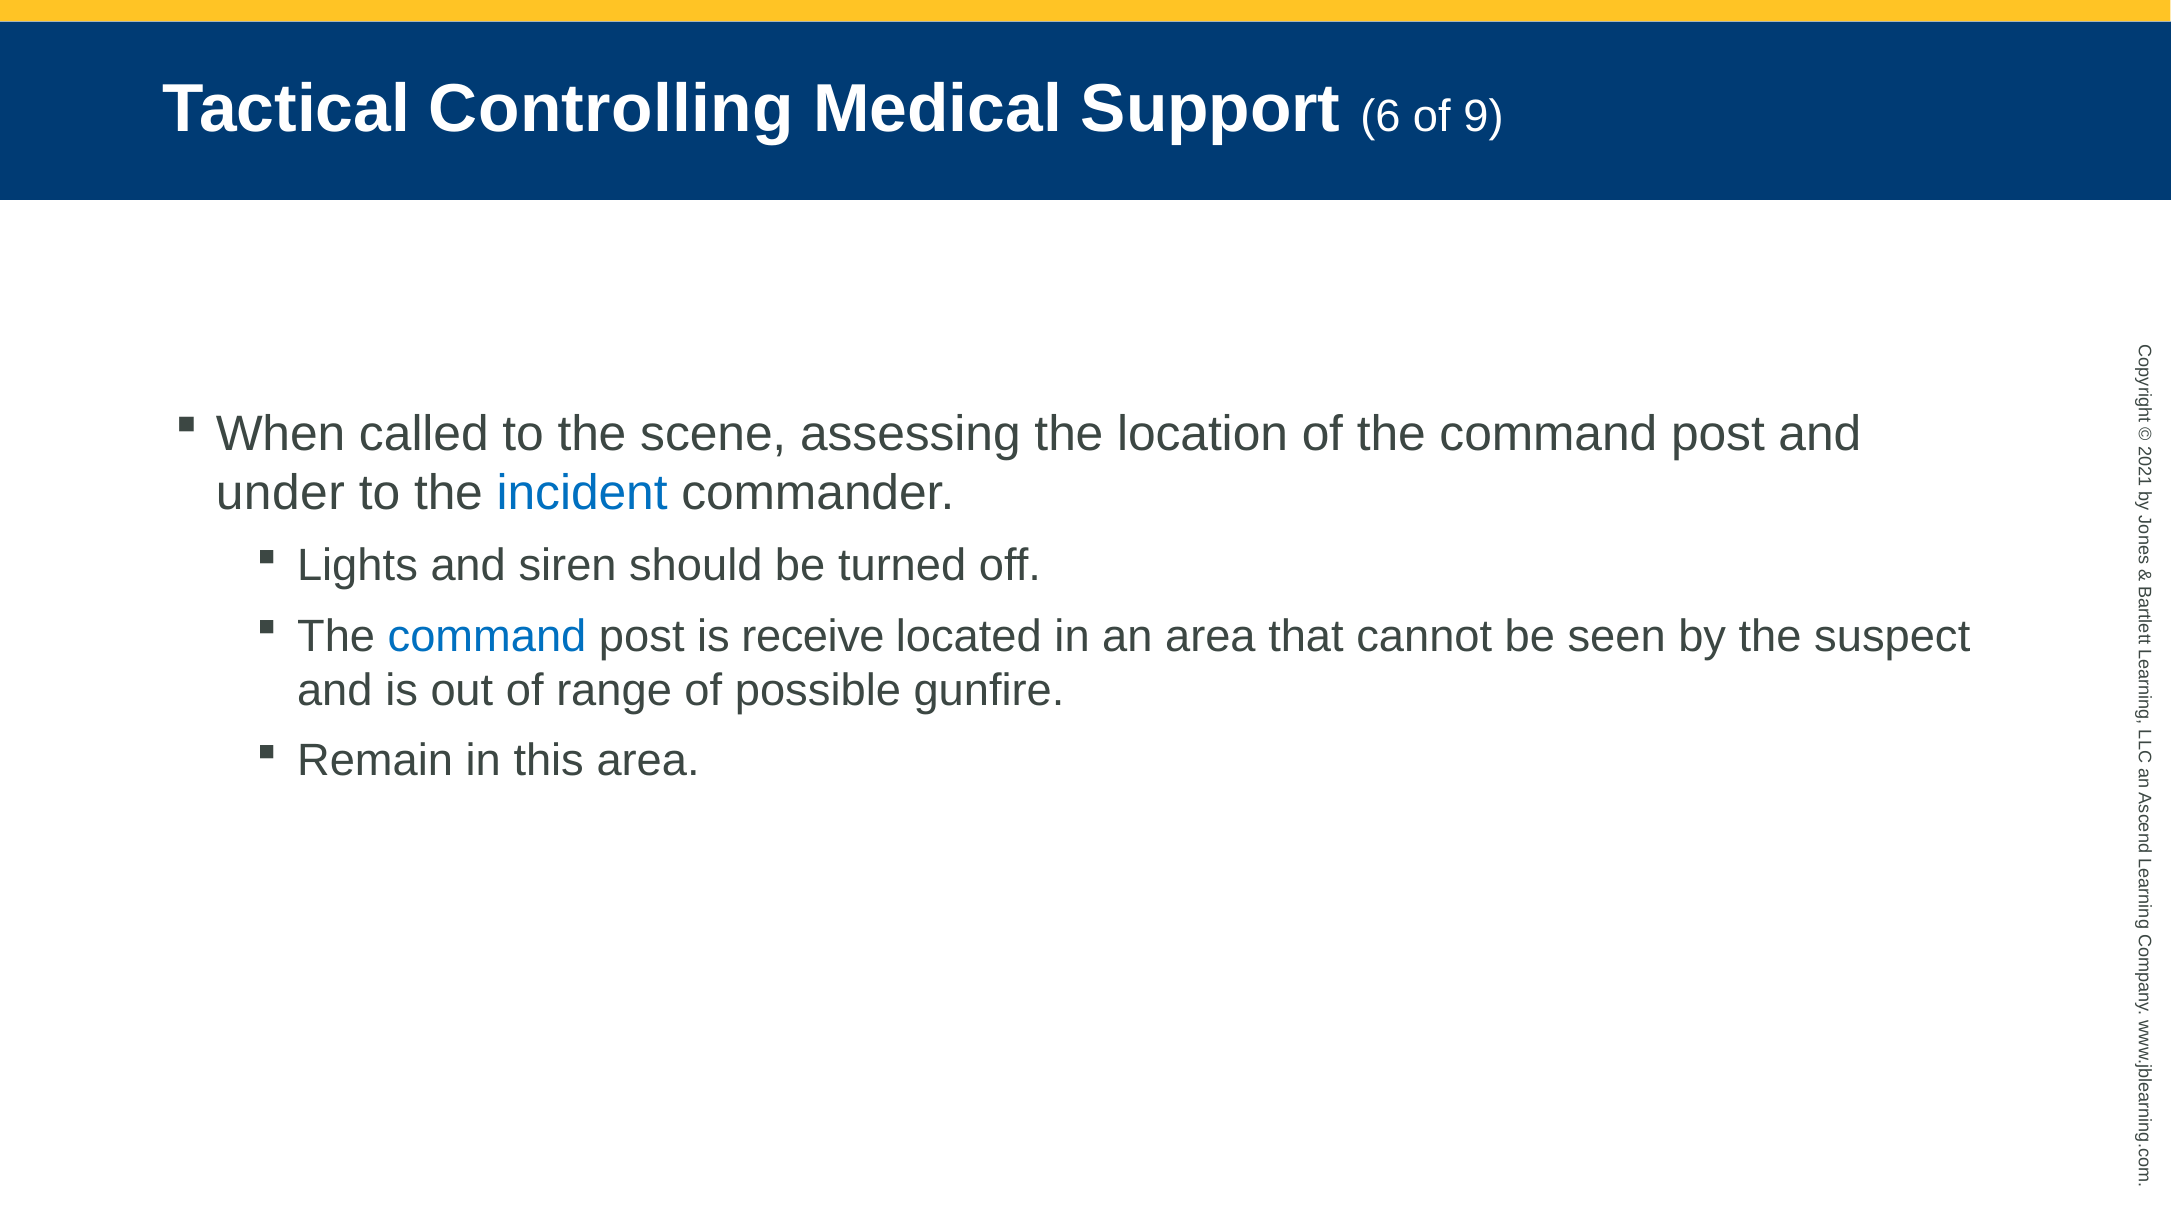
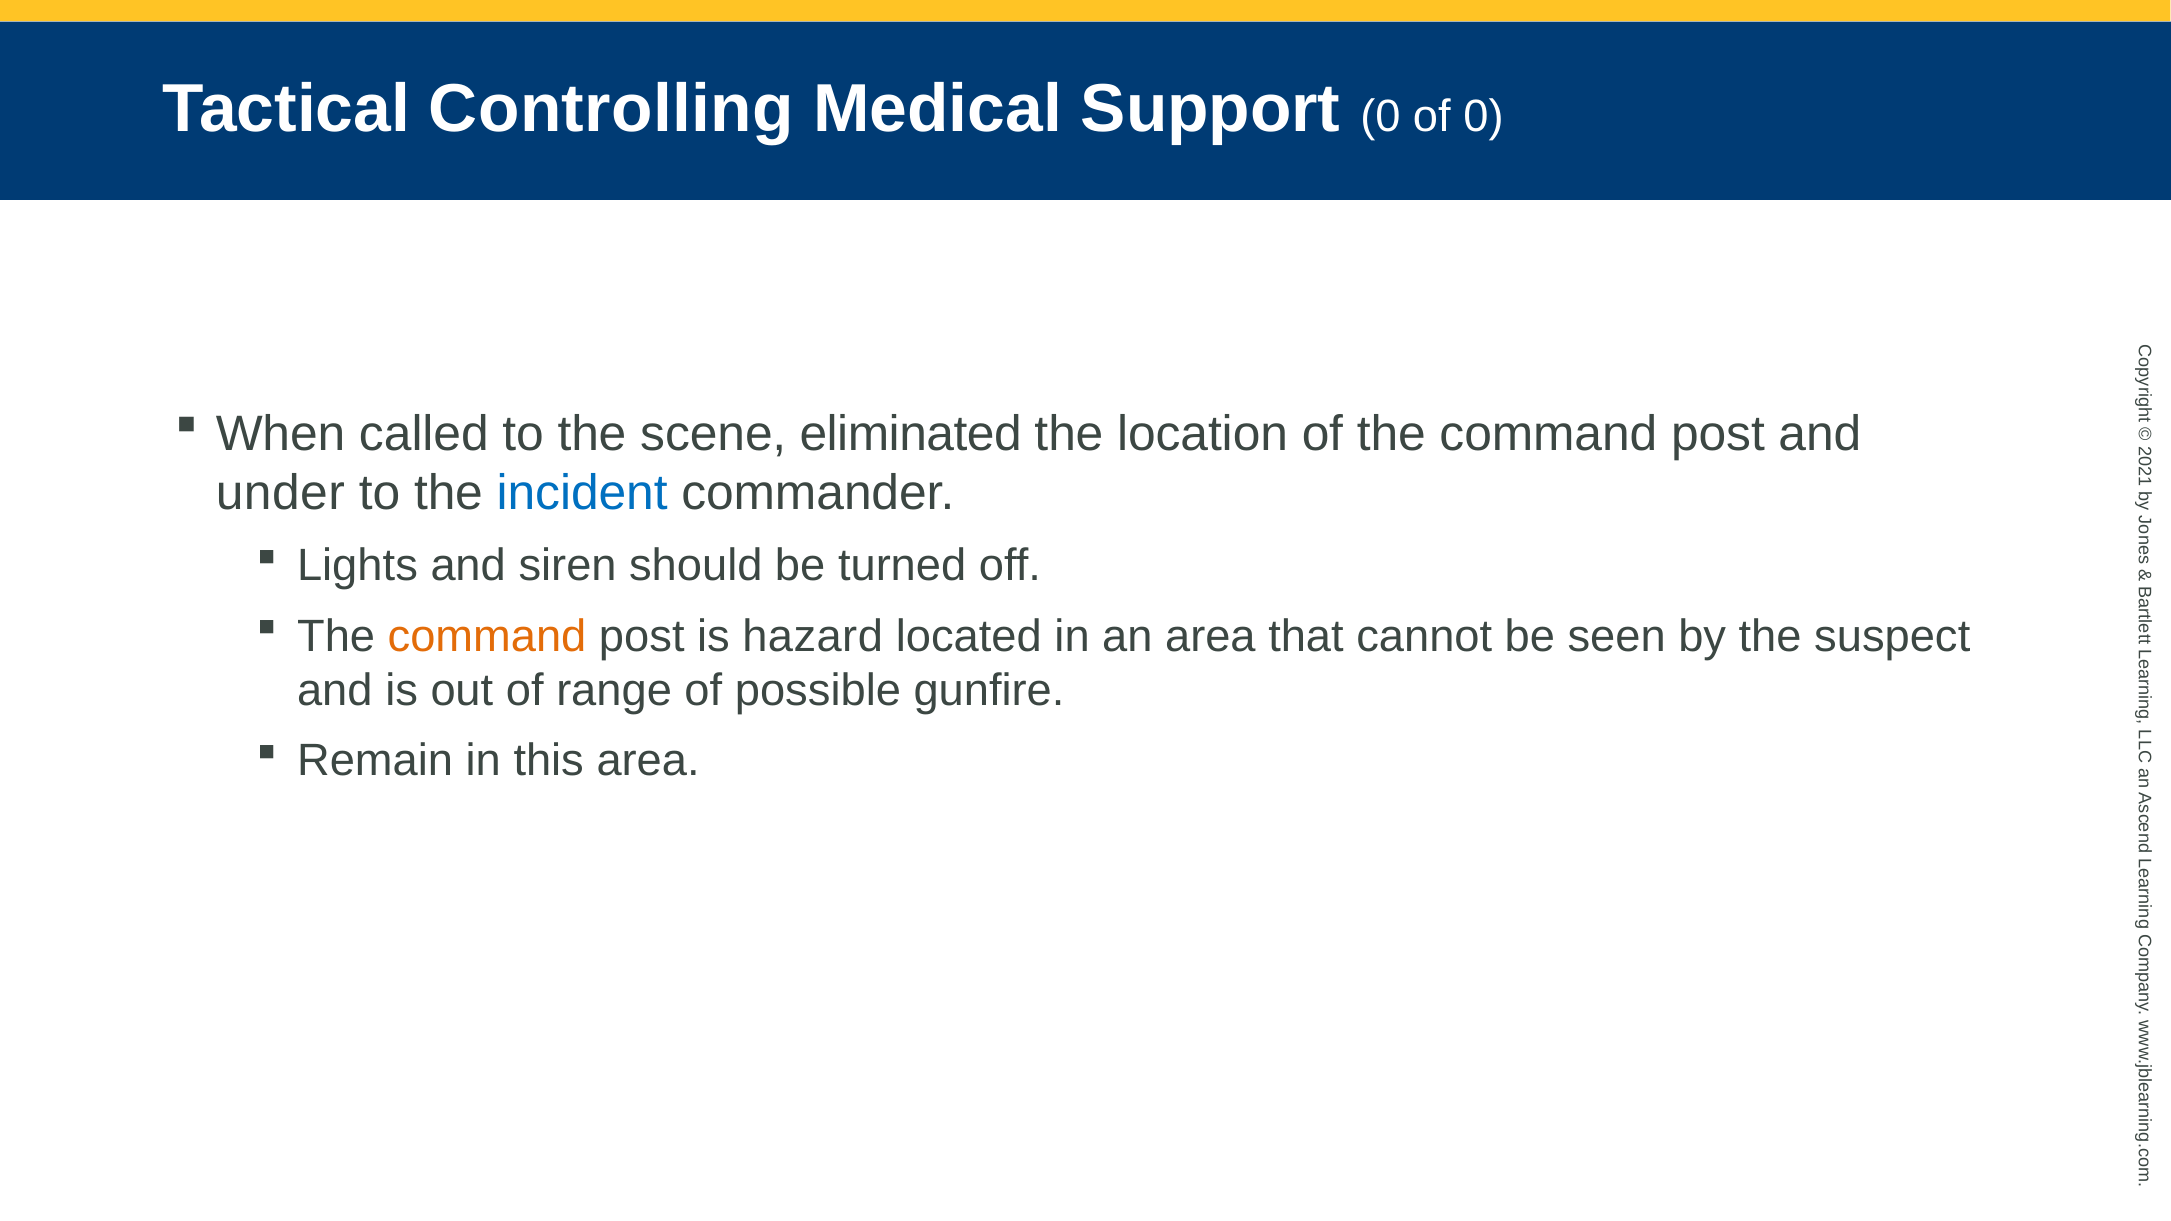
Support 6: 6 -> 0 (1380, 117)
of 9: 9 -> 0 (1484, 117)
assessing: assessing -> eliminated (911, 434)
command colour: blue -> orange (487, 636)
receive: receive -> hazard (813, 636)
